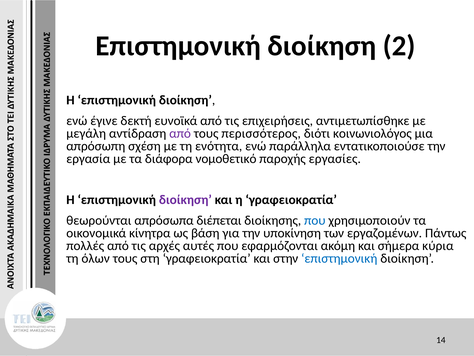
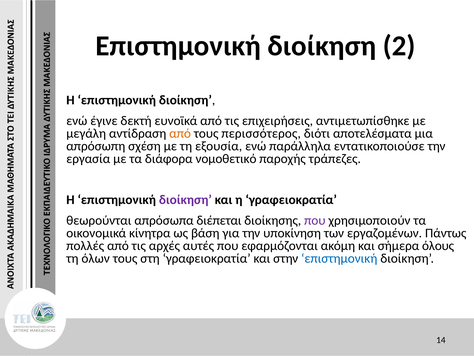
από colour: purple -> orange (180, 133)
κοινωνιολόγος: κοινωνιολόγος -> αποτελέσματα (372, 133)
ενότητα: ενότητα -> εξουσία (219, 146)
εργασίες: εργασίες -> τράπεζες (335, 159)
που colour: blue -> purple (315, 220)
κύρια: κύρια -> όλους (438, 245)
